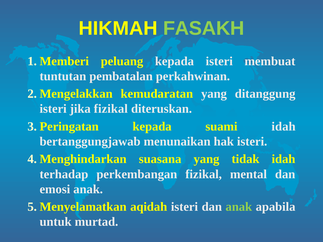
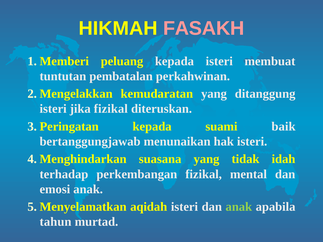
FASAKH colour: light green -> pink (204, 28)
suami idah: idah -> baik (284, 127)
untuk: untuk -> tahun (56, 222)
